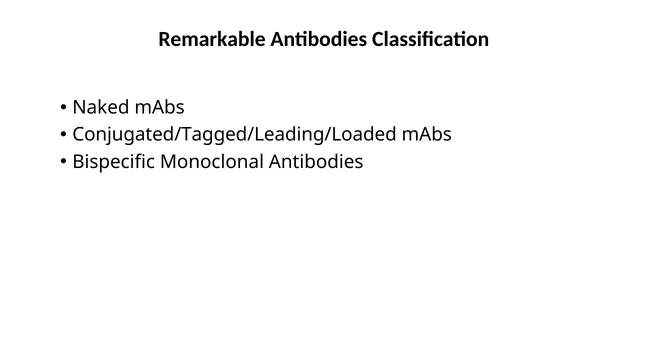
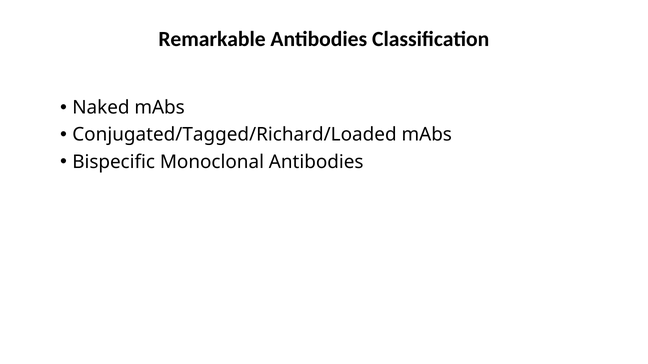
Conjugated/Tagged/Leading/Loaded: Conjugated/Tagged/Leading/Loaded -> Conjugated/Tagged/Richard/Loaded (234, 135)
